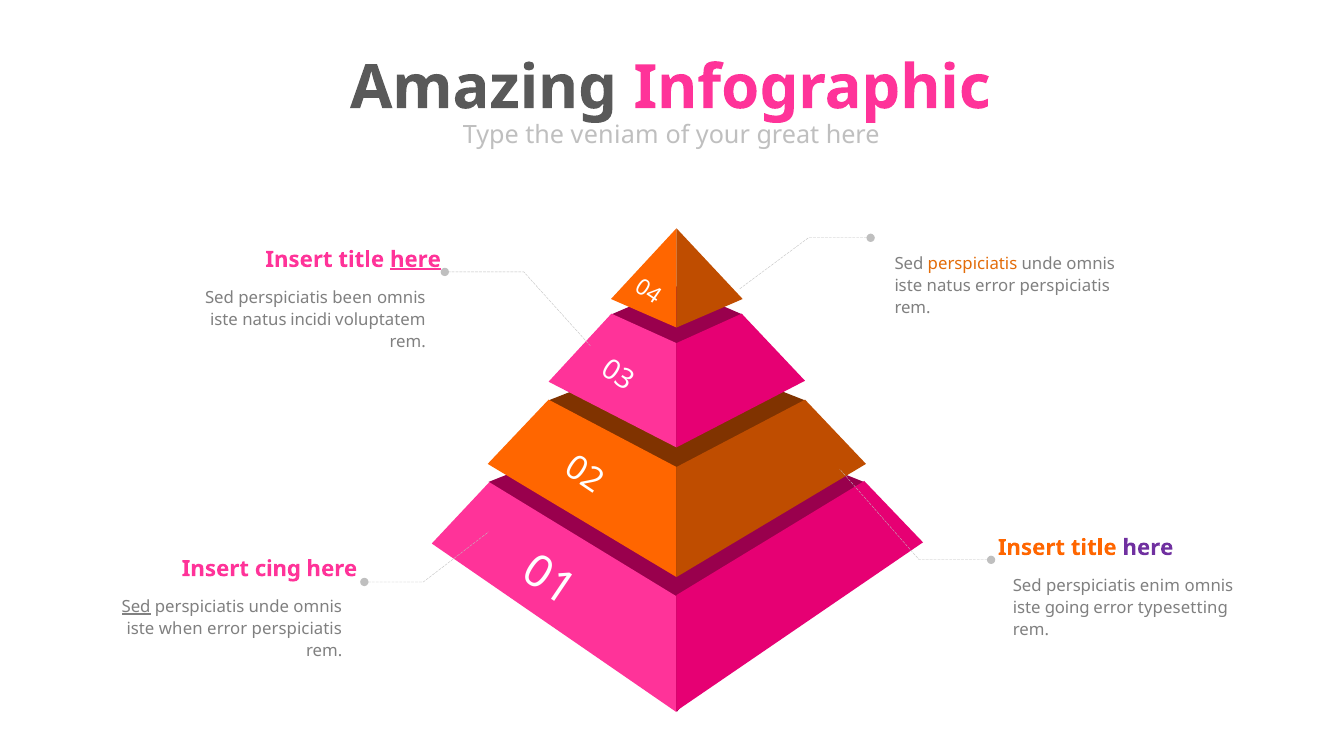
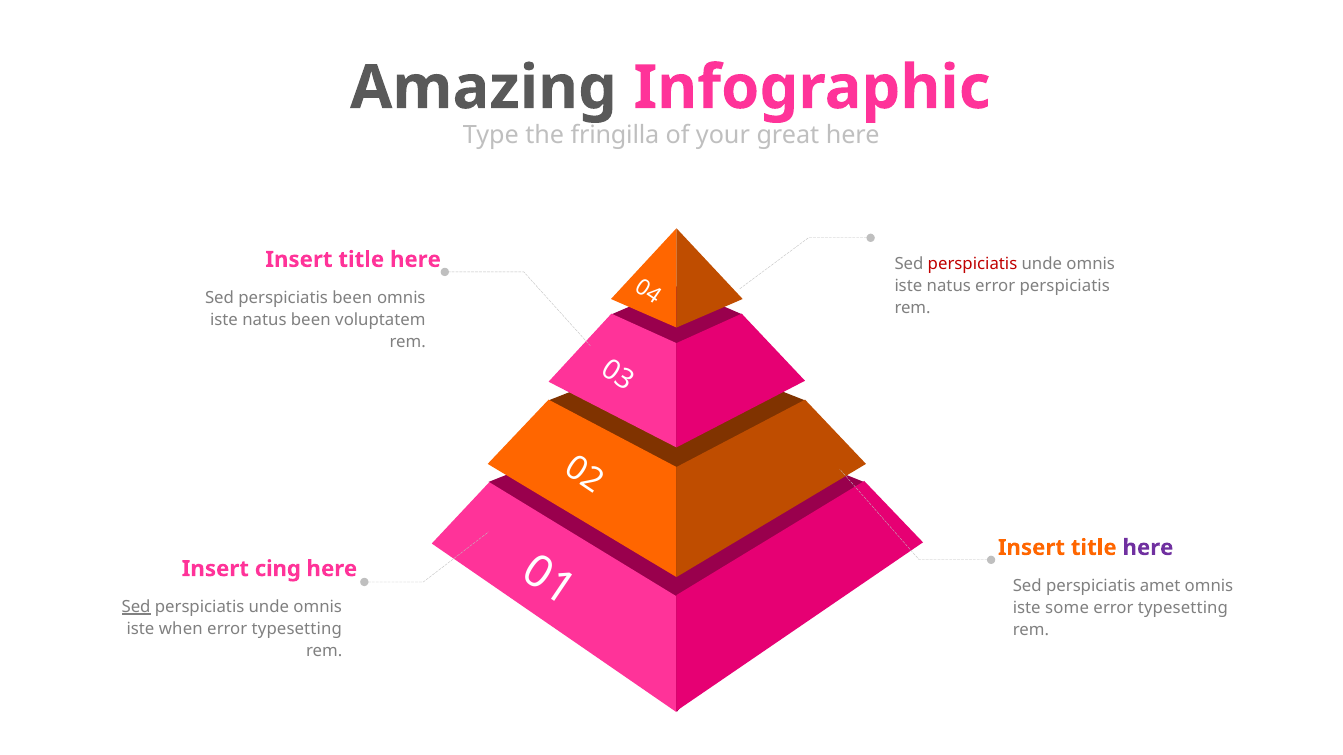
veniam: veniam -> fringilla (615, 135)
here underline: present -> none (415, 260)
perspiciatis colour: orange -> red (973, 264)
natus incidi: incidi -> been (311, 320)
enim: enim -> amet (1160, 586)
going: going -> some (1067, 608)
perspiciatis: perspiciatis -> typesetting (297, 629)
